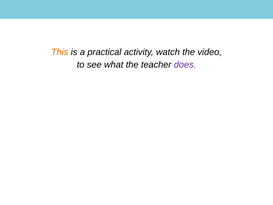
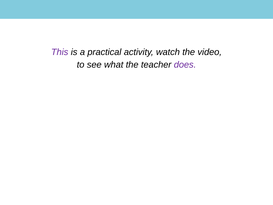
This colour: orange -> purple (60, 52)
